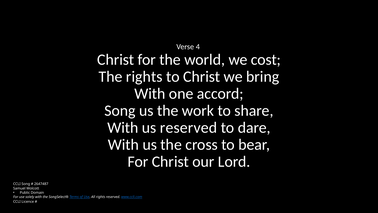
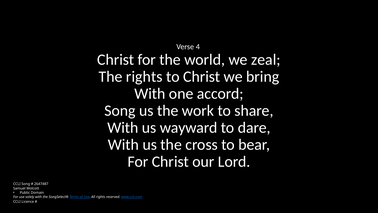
cost: cost -> zeal (266, 59)
us reserved: reserved -> wayward (189, 127)
